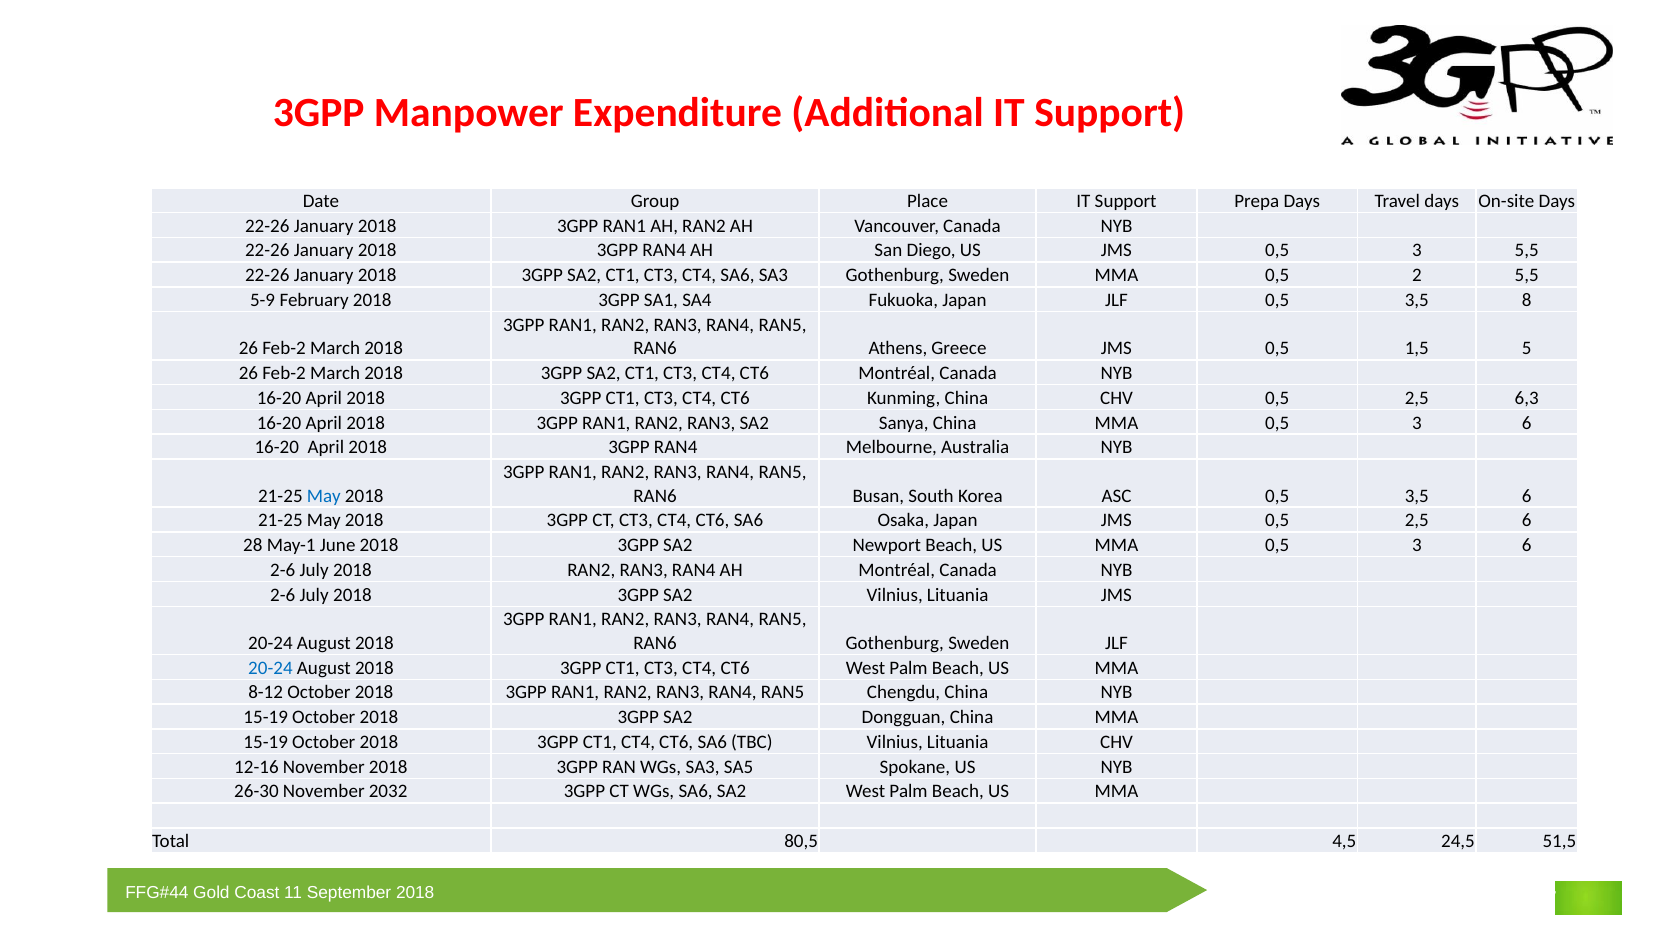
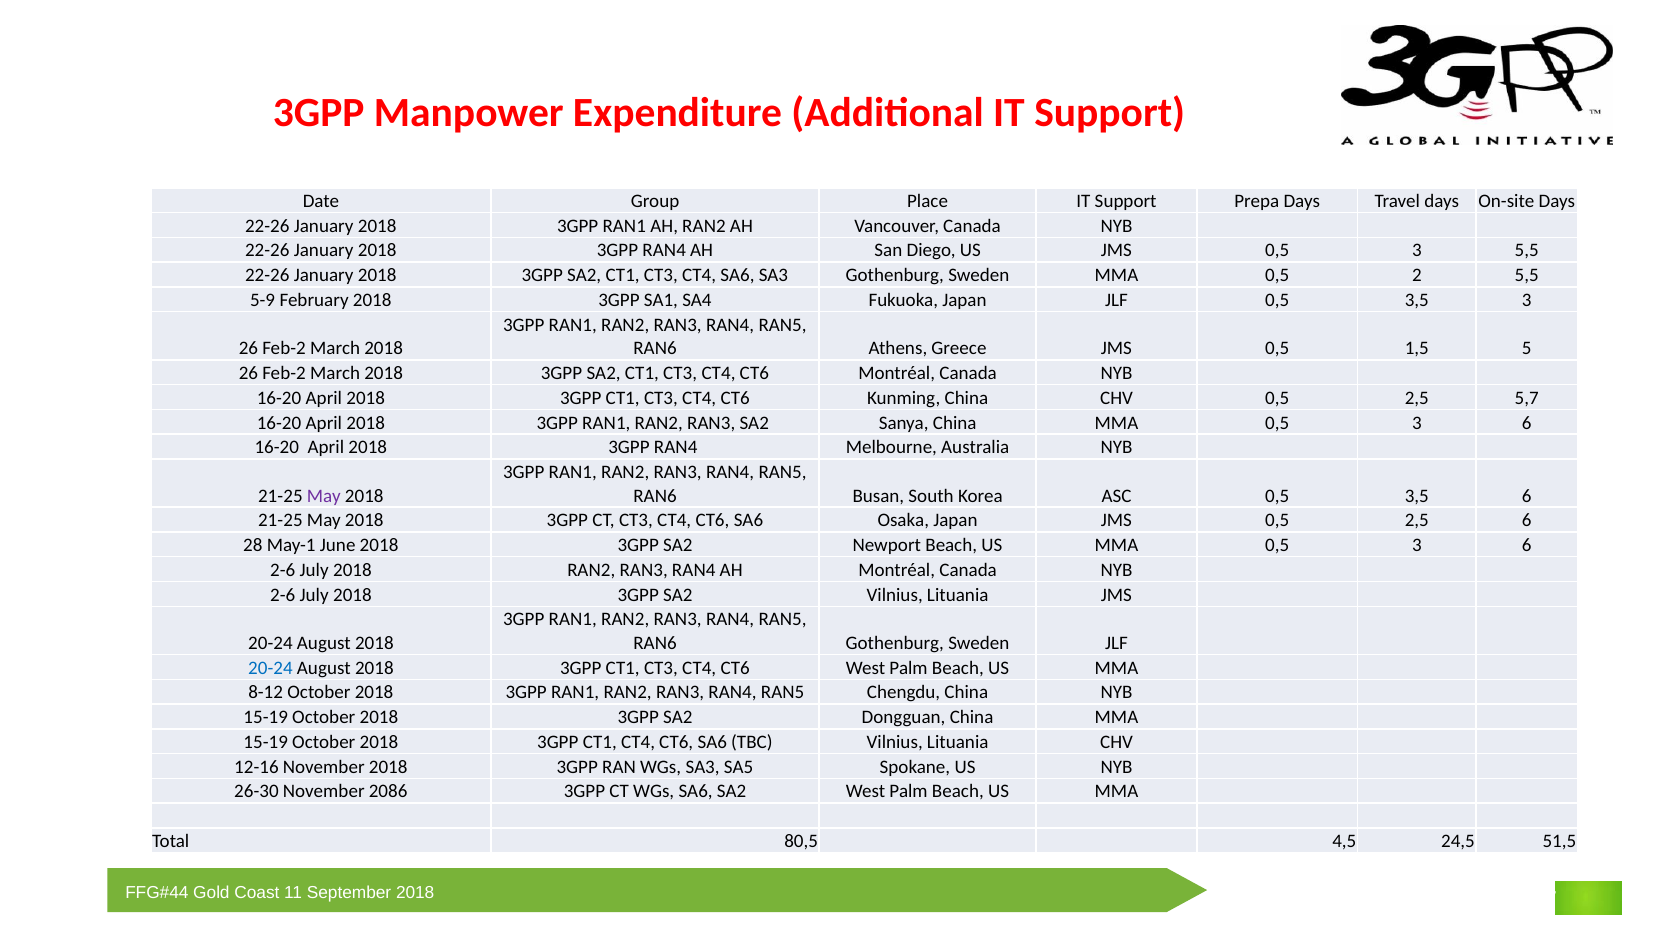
3,5 8: 8 -> 3 (1527, 300)
6,3: 6,3 -> 5,7 (1527, 398)
May colour: blue -> purple (324, 496)
2032: 2032 -> 2086 (388, 792)
